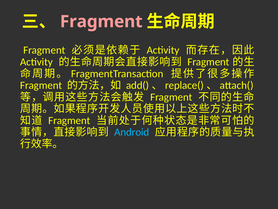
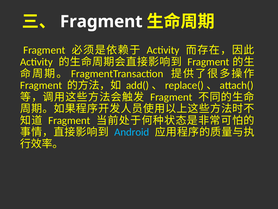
Fragment colour: pink -> white (101, 22)
